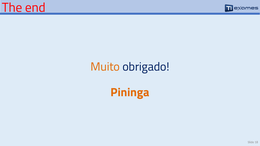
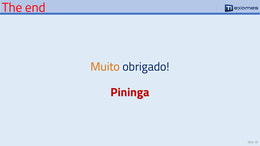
Pininga colour: orange -> red (130, 93)
